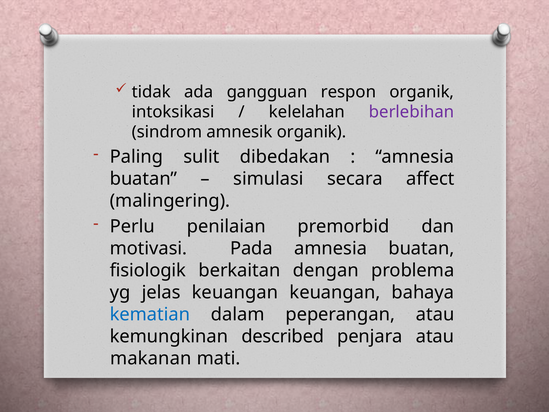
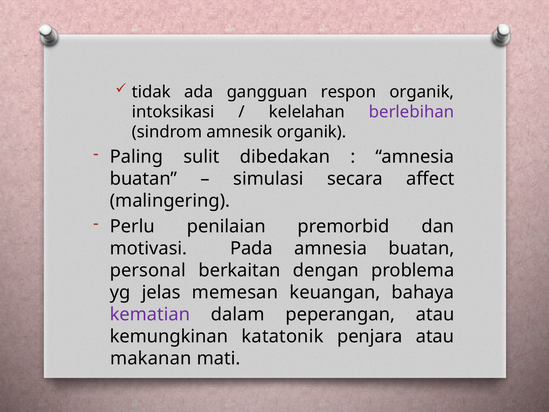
fisiologik: fisiologik -> personal (148, 270)
jelas keuangan: keuangan -> memesan (235, 292)
kematian colour: blue -> purple (150, 314)
described: described -> katatonik (283, 336)
